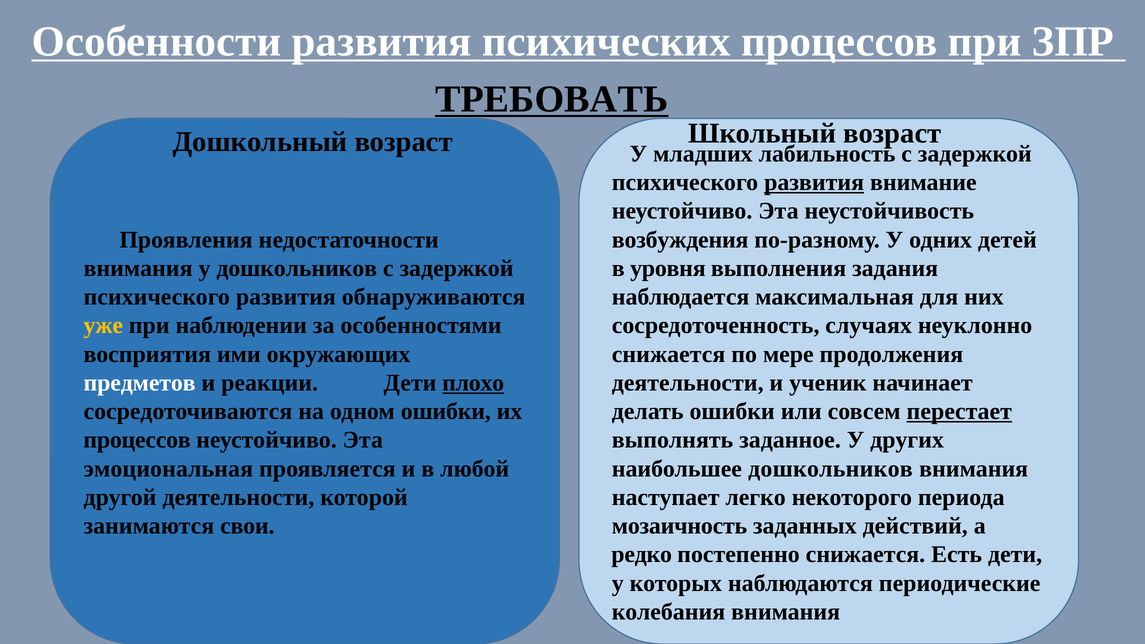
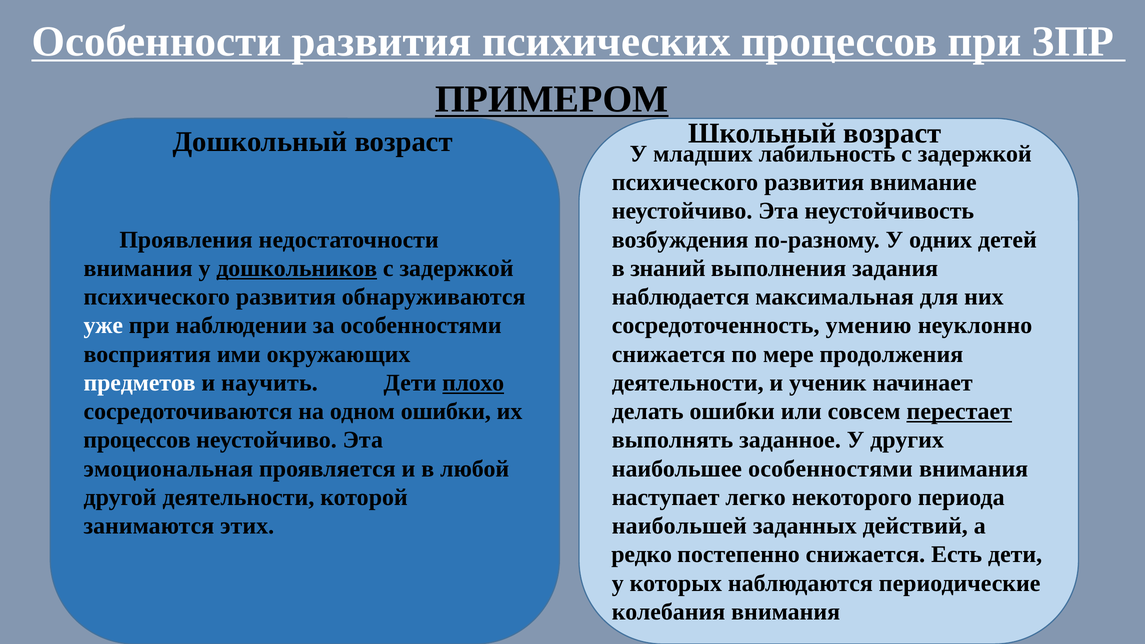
ТРЕБОВАТЬ: ТРЕБОВАТЬ -> ПРИМЕРОМ (552, 99)
развития underline: present -> none (814, 182)
дошкольников underline: none -> present (297, 268)
уровня: уровня -> знаний (668, 268)
уже colour: yellow -> white (103, 326)
случаях: случаях -> умению (869, 326)
реакции: реакции -> научить (270, 383)
наибольшее дошкольников: дошкольников -> особенностями (830, 469)
свои: свои -> этих (247, 526)
мозаичность: мозаичность -> наибольшей (679, 526)
